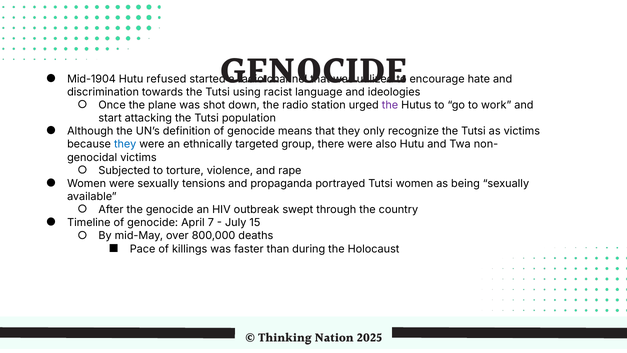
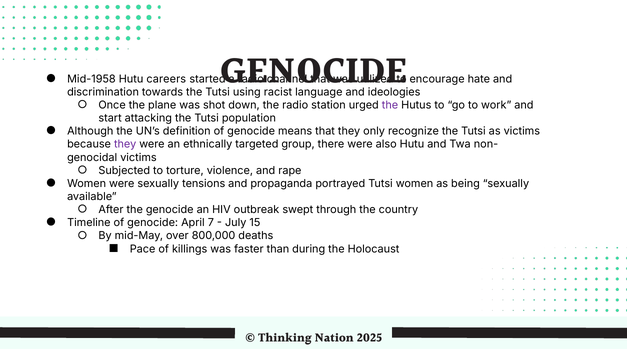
Mid-1904: Mid-1904 -> Mid-1958 (91, 79)
refused: refused -> careers (166, 79)
they colour: blue -> purple (125, 144)
